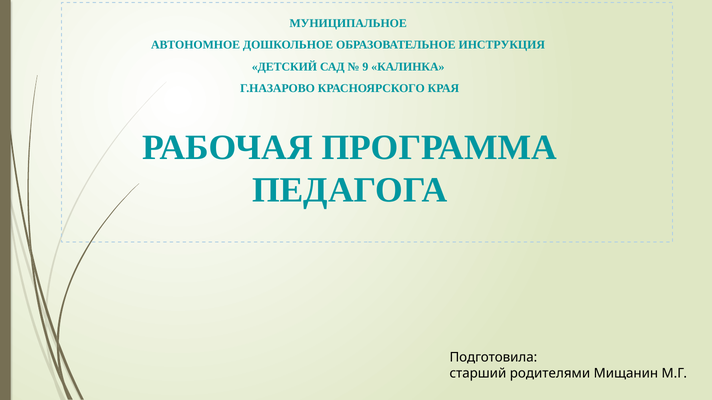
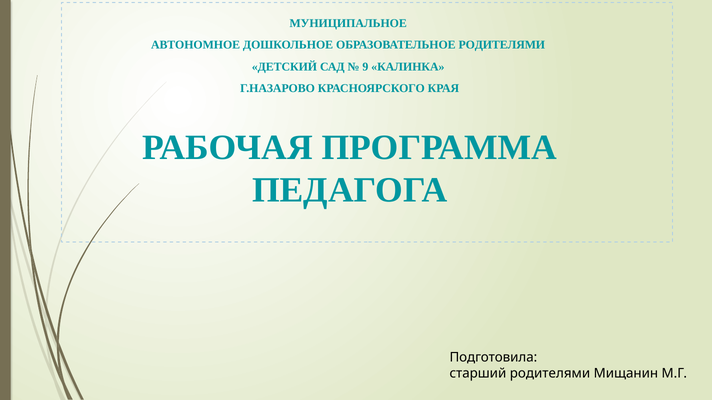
ОБРАЗОВАТЕЛЬНОЕ ИНСТРУКЦИЯ: ИНСТРУКЦИЯ -> РОДИТЕЛЯМИ (502, 45)
